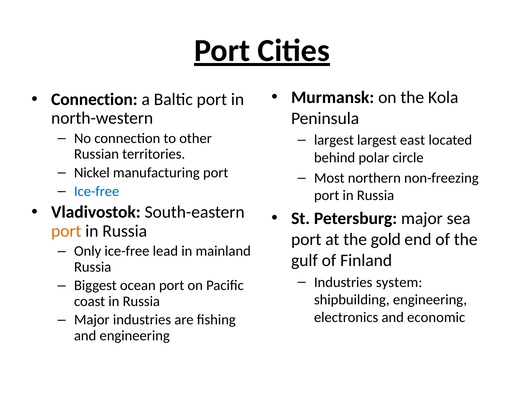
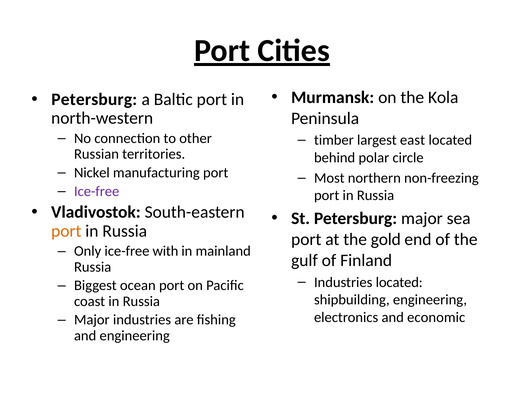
Connection: Connection -> Petersburg (94, 99)
largest: largest -> timber (334, 140)
Ice-free colour: blue -> purple (97, 191)
lead: lead -> with (165, 251)
Industries system: system -> located (399, 282)
